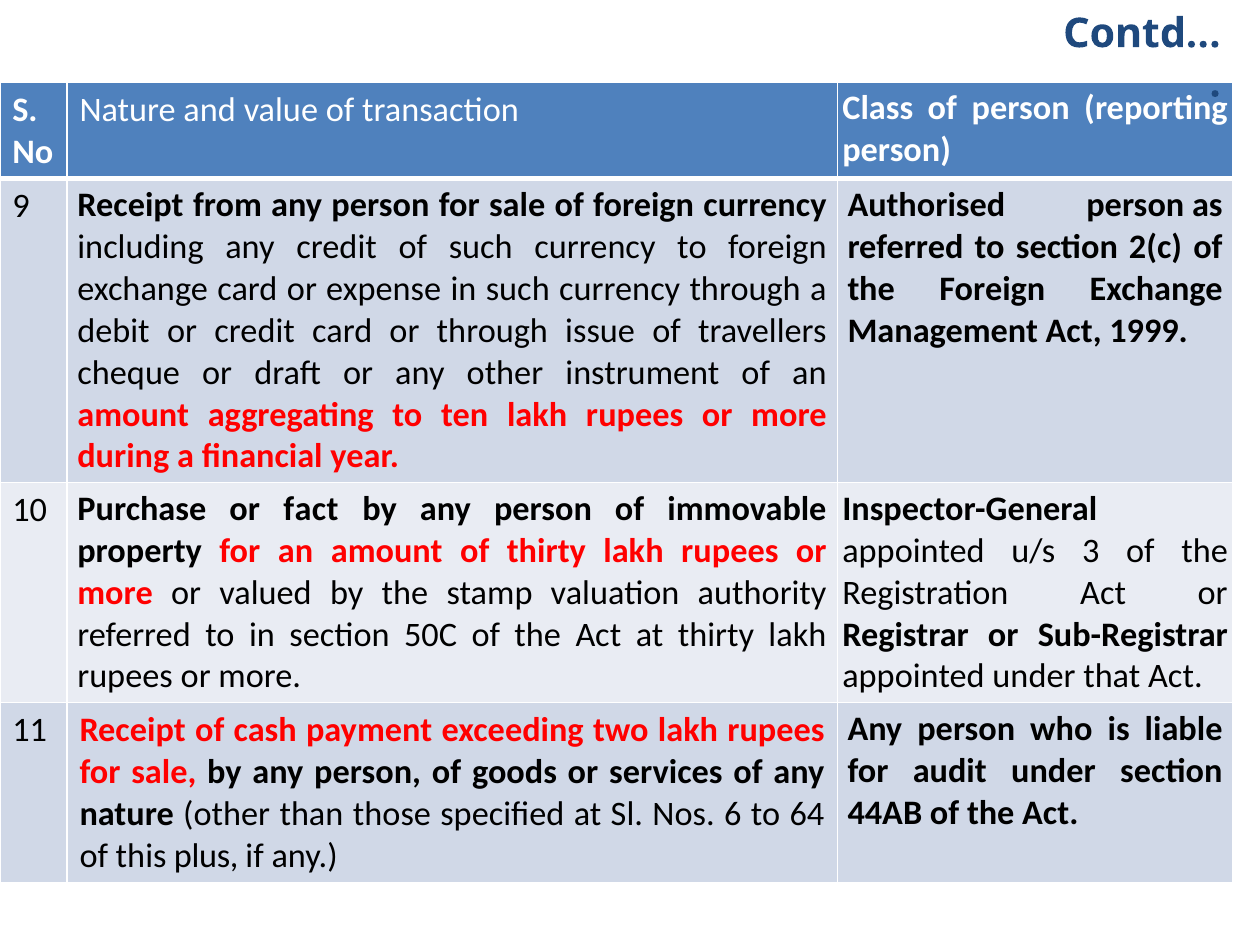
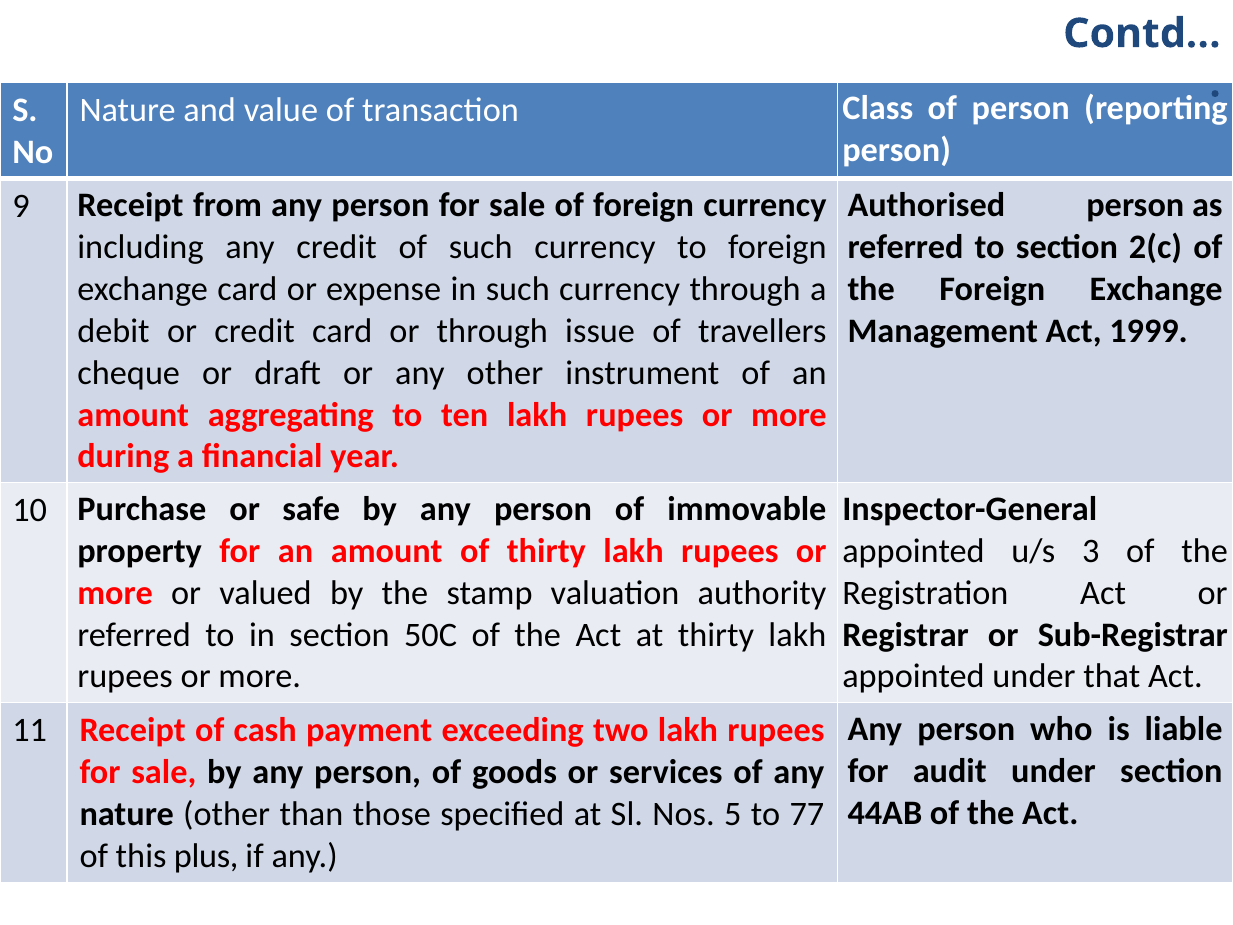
fact: fact -> safe (311, 509)
6: 6 -> 5 (733, 814)
64: 64 -> 77 (807, 814)
